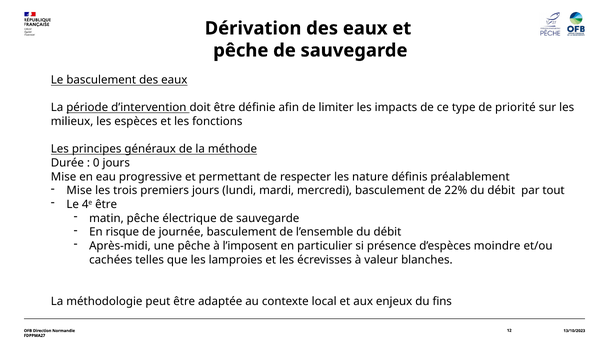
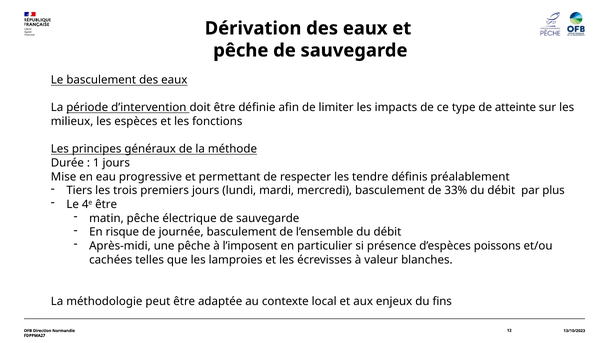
priorité: priorité -> atteinte (515, 108)
0: 0 -> 1 (96, 163)
nature: nature -> tendre (370, 177)
Mise: Mise -> Tiers (79, 190)
22%: 22% -> 33% (456, 190)
tout: tout -> plus (554, 190)
moindre: moindre -> poissons (497, 246)
